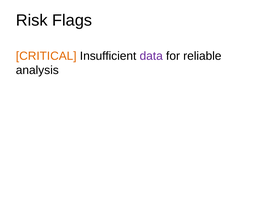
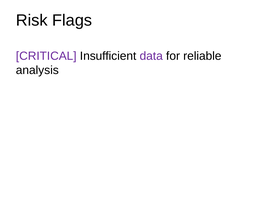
CRITICAL colour: orange -> purple (46, 56)
